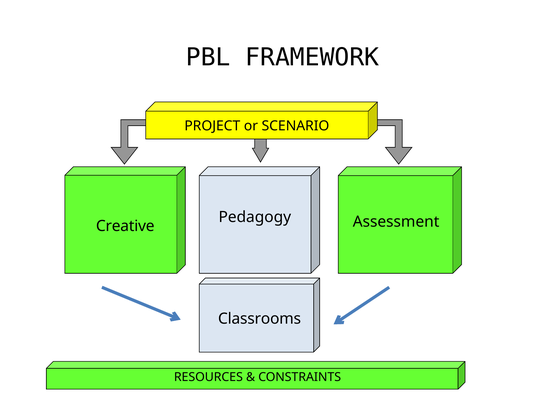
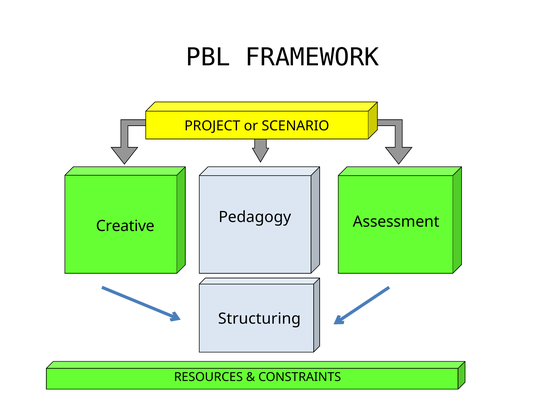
Classrooms: Classrooms -> Structuring (259, 319)
